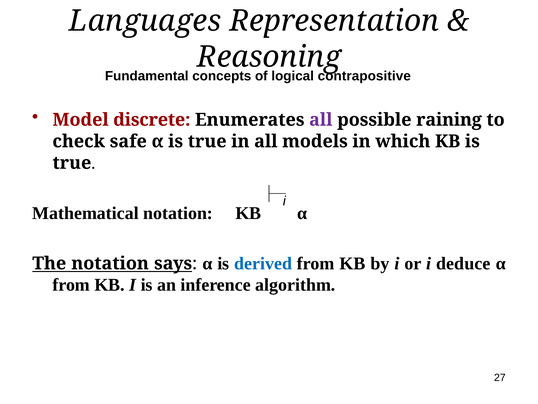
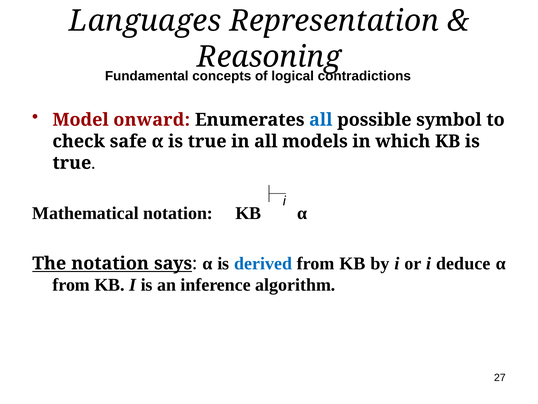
contrapositive: contrapositive -> contradictions (364, 76)
discrete: discrete -> onward (152, 120)
all colour: purple -> blue (321, 120)
raining: raining -> symbol (449, 120)
